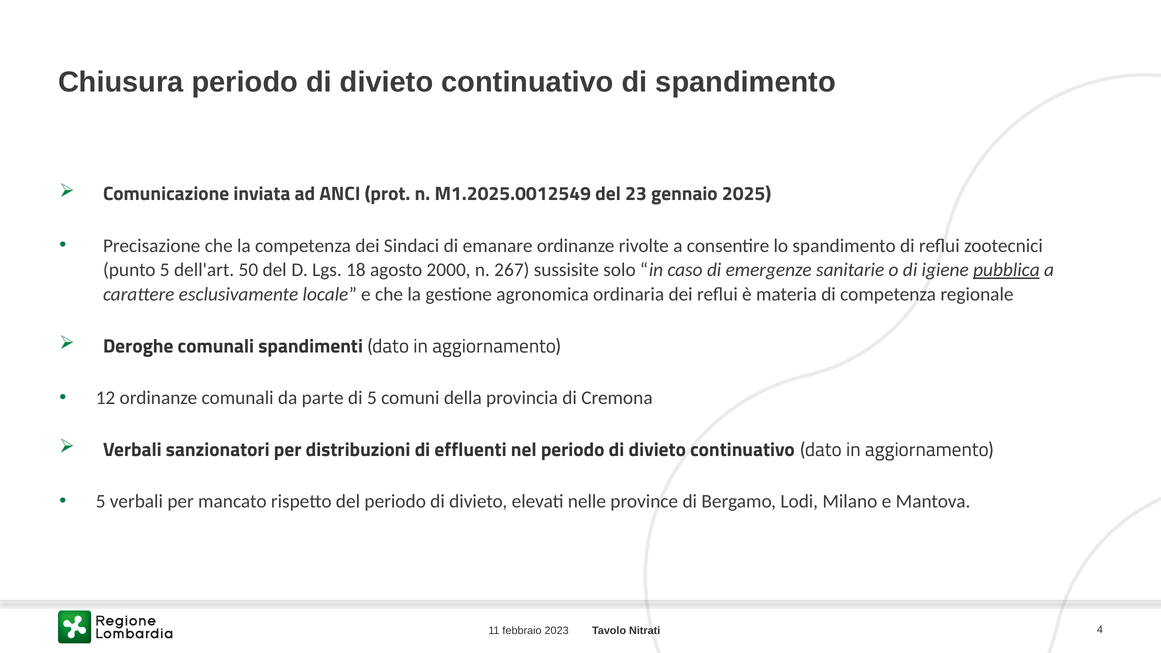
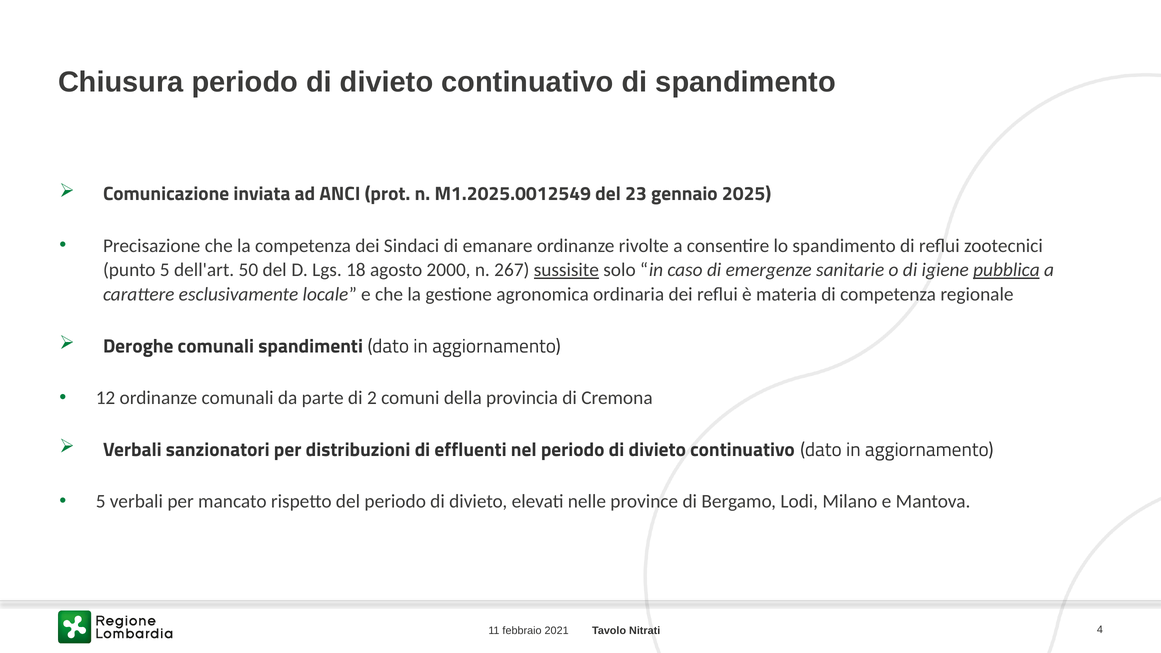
sussisite underline: none -> present (566, 270)
di 5: 5 -> 2 (372, 398)
2023: 2023 -> 2021 (557, 631)
